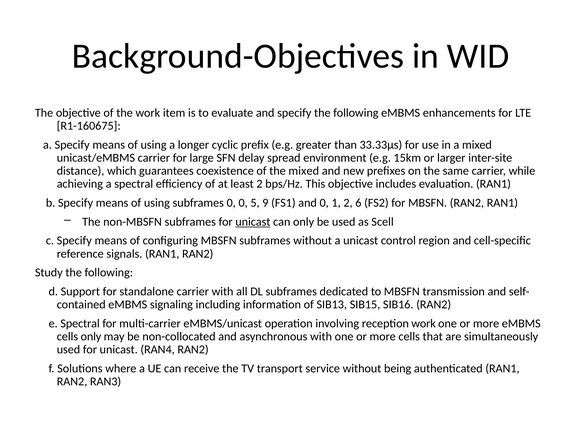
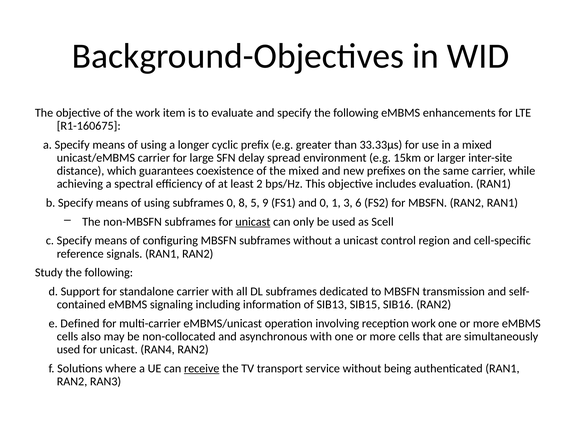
0 0: 0 -> 8 (243, 203)
1 2: 2 -> 3 (348, 203)
e Spectral: Spectral -> Defined (80, 324)
cells only: only -> also (91, 337)
receive underline: none -> present (202, 369)
